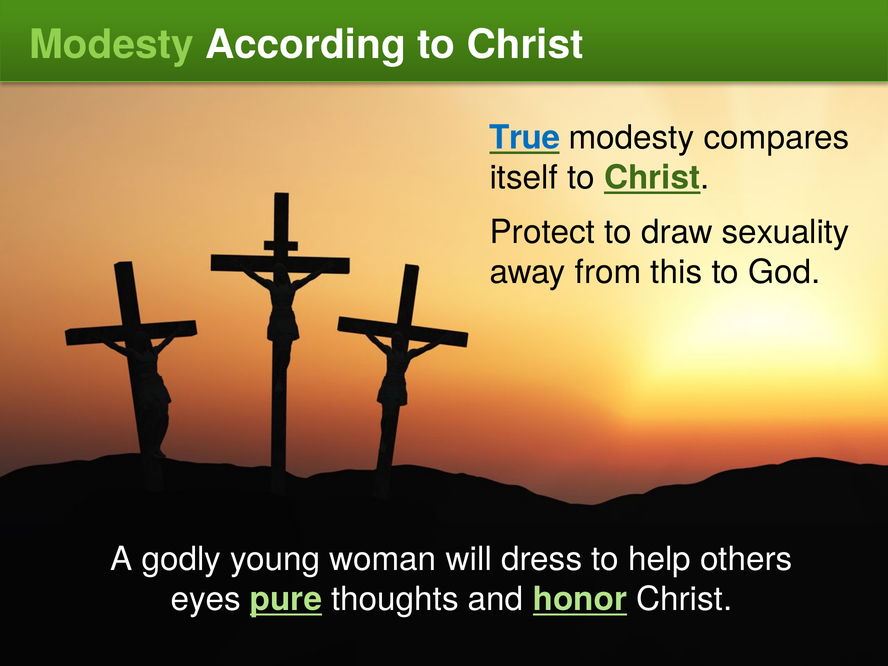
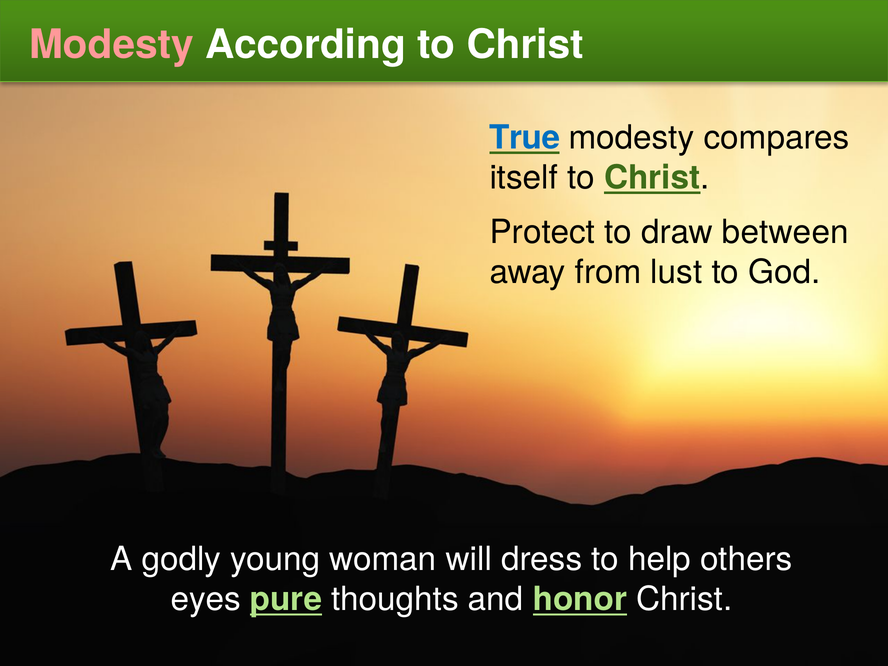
Modesty colour: light green -> pink (112, 45)
sexuality: sexuality -> between (785, 232)
this: this -> lust (676, 272)
